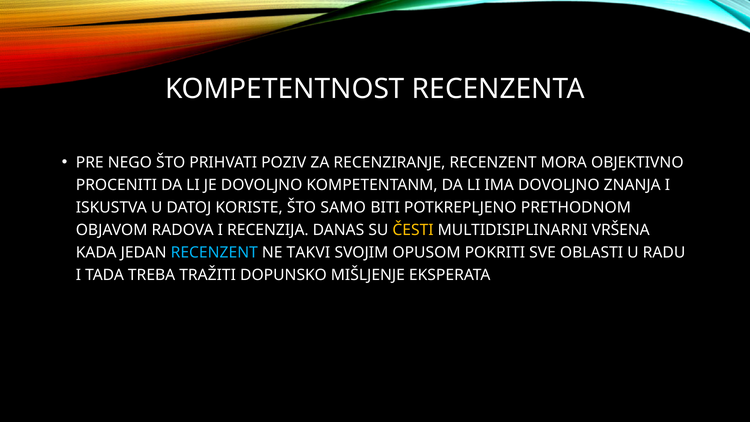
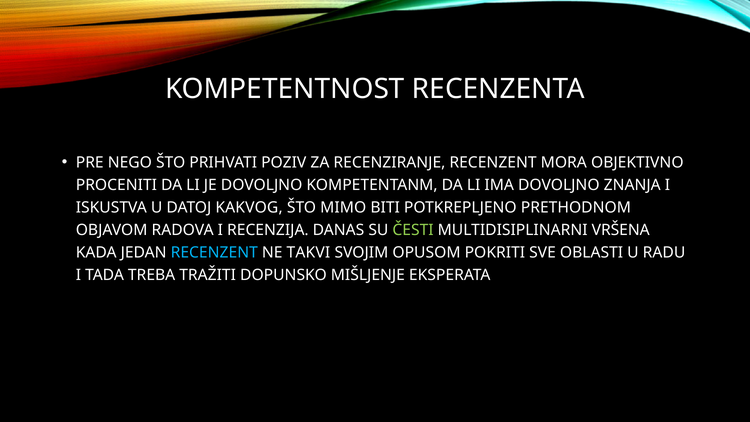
KORISTE: KORISTE -> KAKVOG (249, 208)
SAMO: SAMO -> MIMO (343, 208)
ČESTI colour: yellow -> light green (413, 230)
